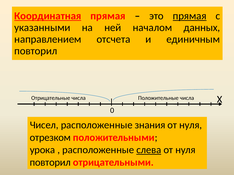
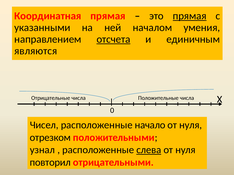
Координатная underline: present -> none (48, 16)
данных: данных -> умения (202, 28)
отсчета underline: none -> present (113, 39)
повторил: повторил -> являются (36, 51)
знания: знания -> начало (150, 125)
урока: урока -> узнал (42, 150)
